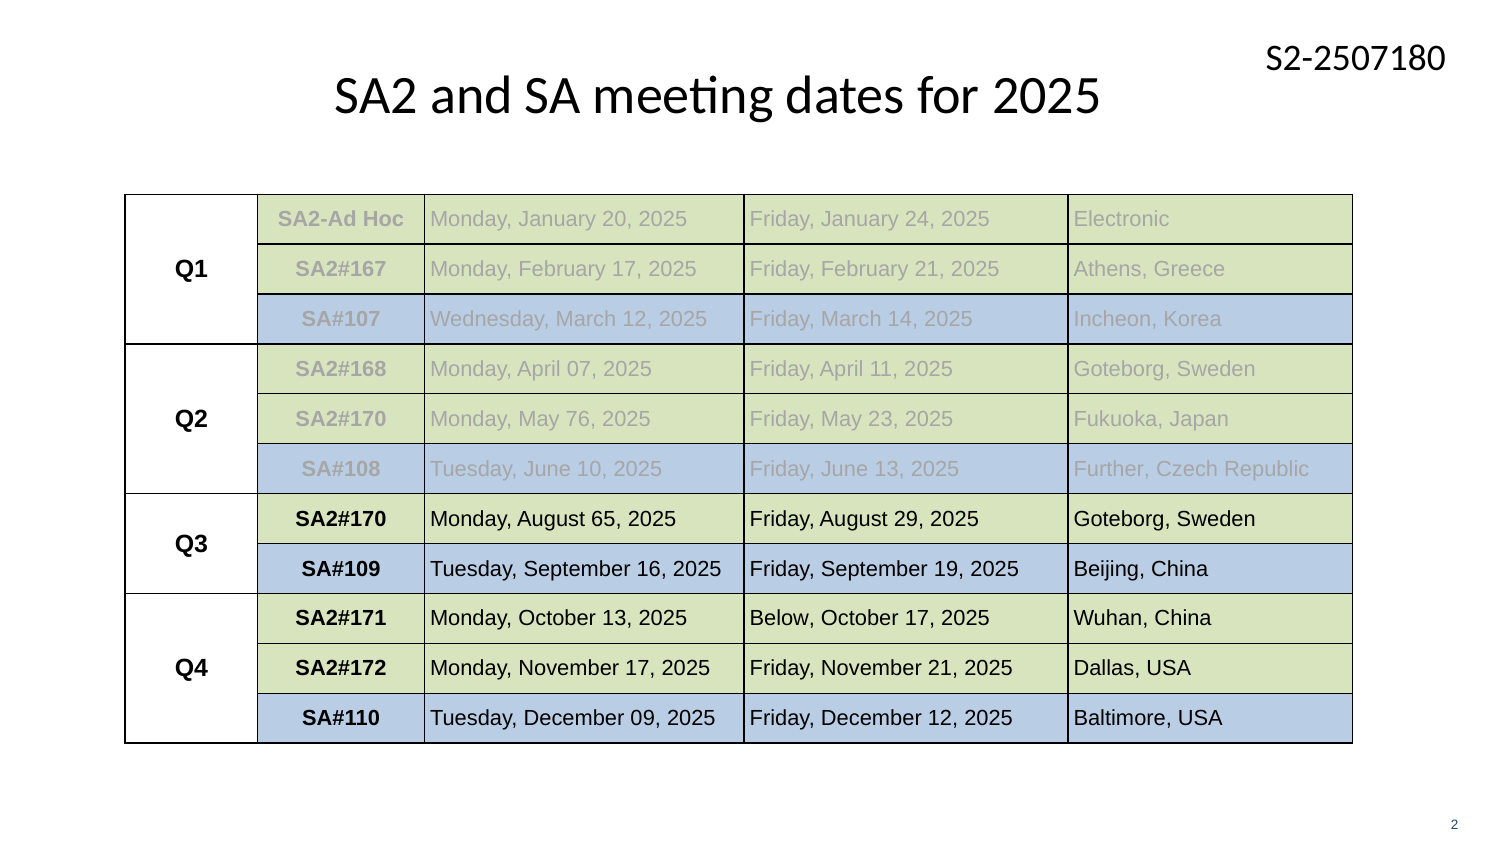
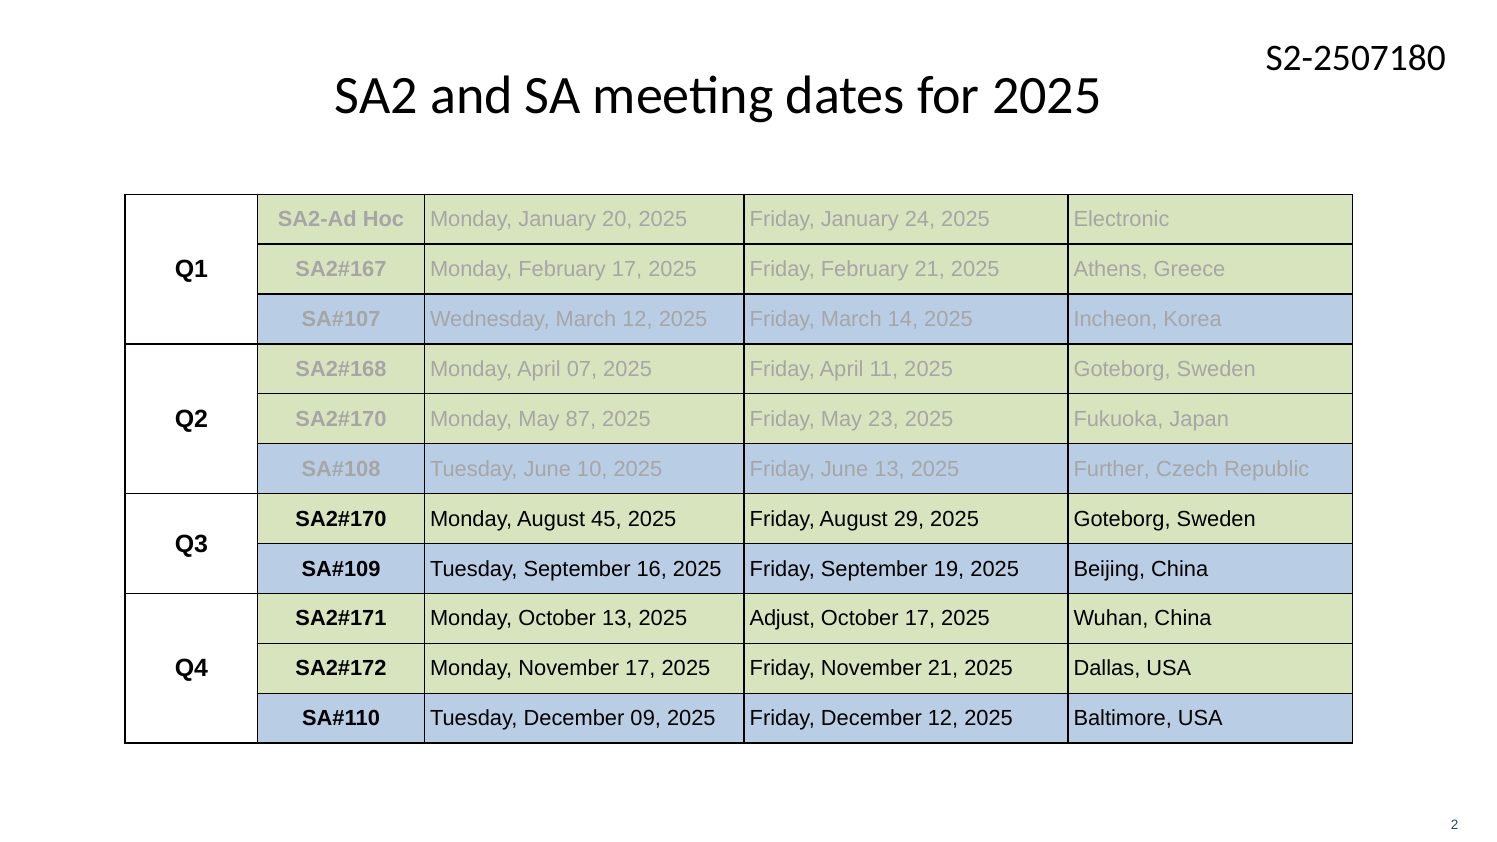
76: 76 -> 87 (581, 419)
65: 65 -> 45 (606, 519)
Below: Below -> Adjust (782, 619)
